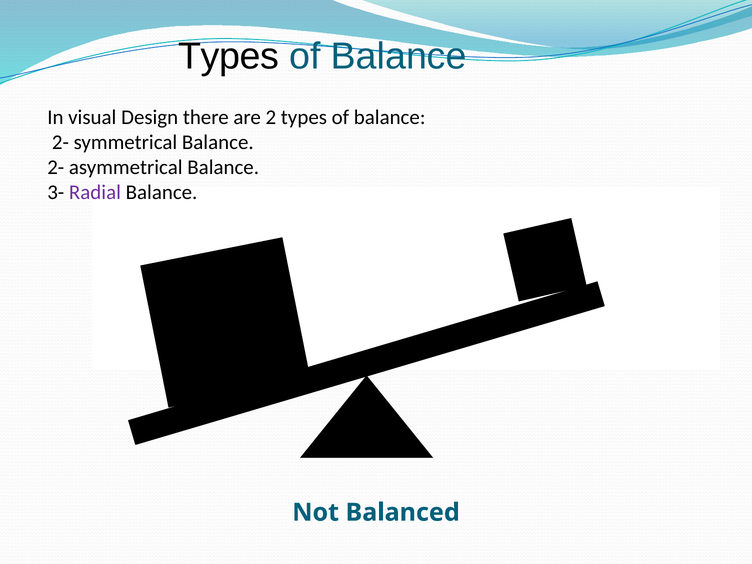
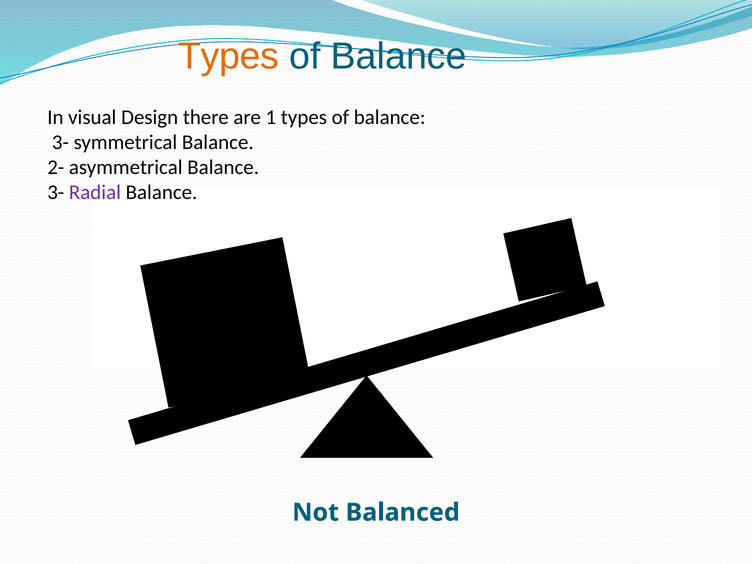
Types colour: black -> orange (229, 56)
2: 2 -> 1 (271, 117)
2-: 2- -> 3- (60, 142)
